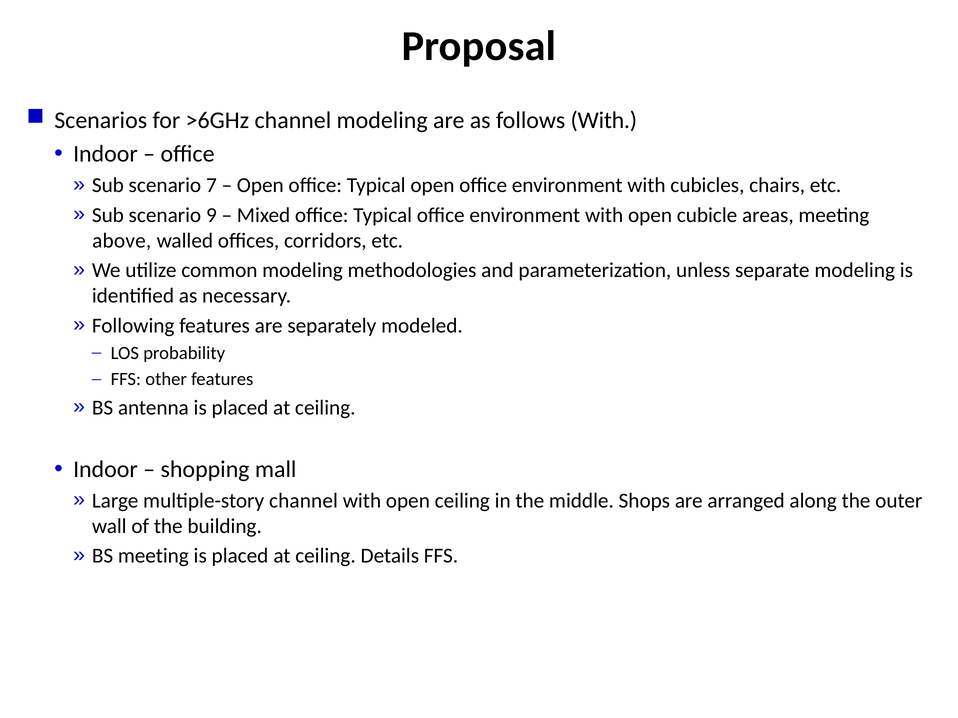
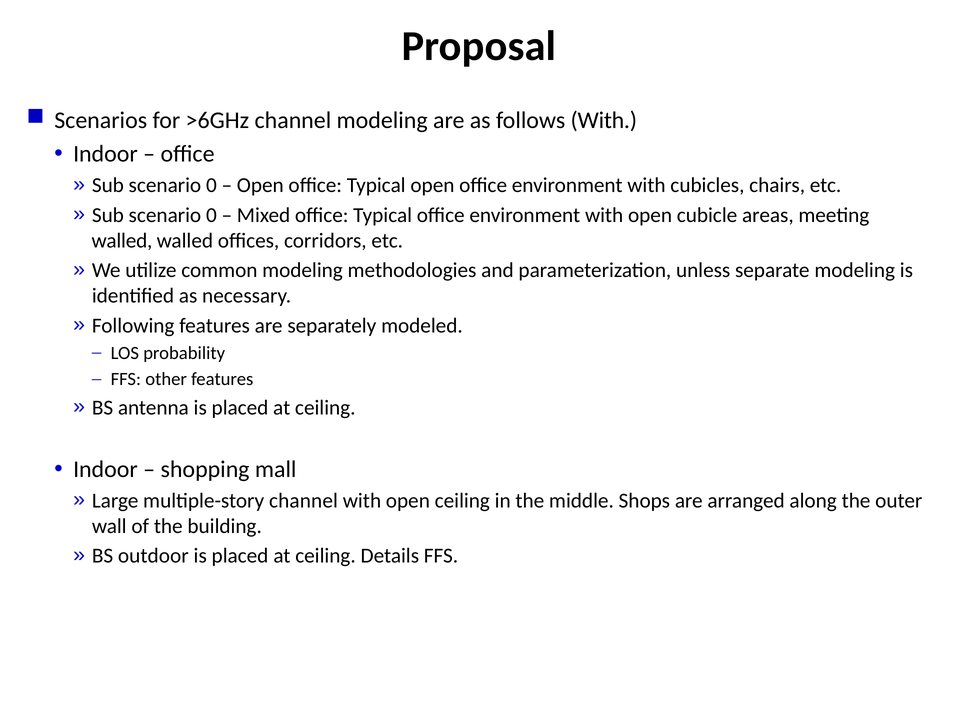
7: 7 -> 0 (211, 185)
9: 9 -> 0 (211, 215)
above: above -> walled (122, 241)
BS meeting: meeting -> outdoor (153, 556)
